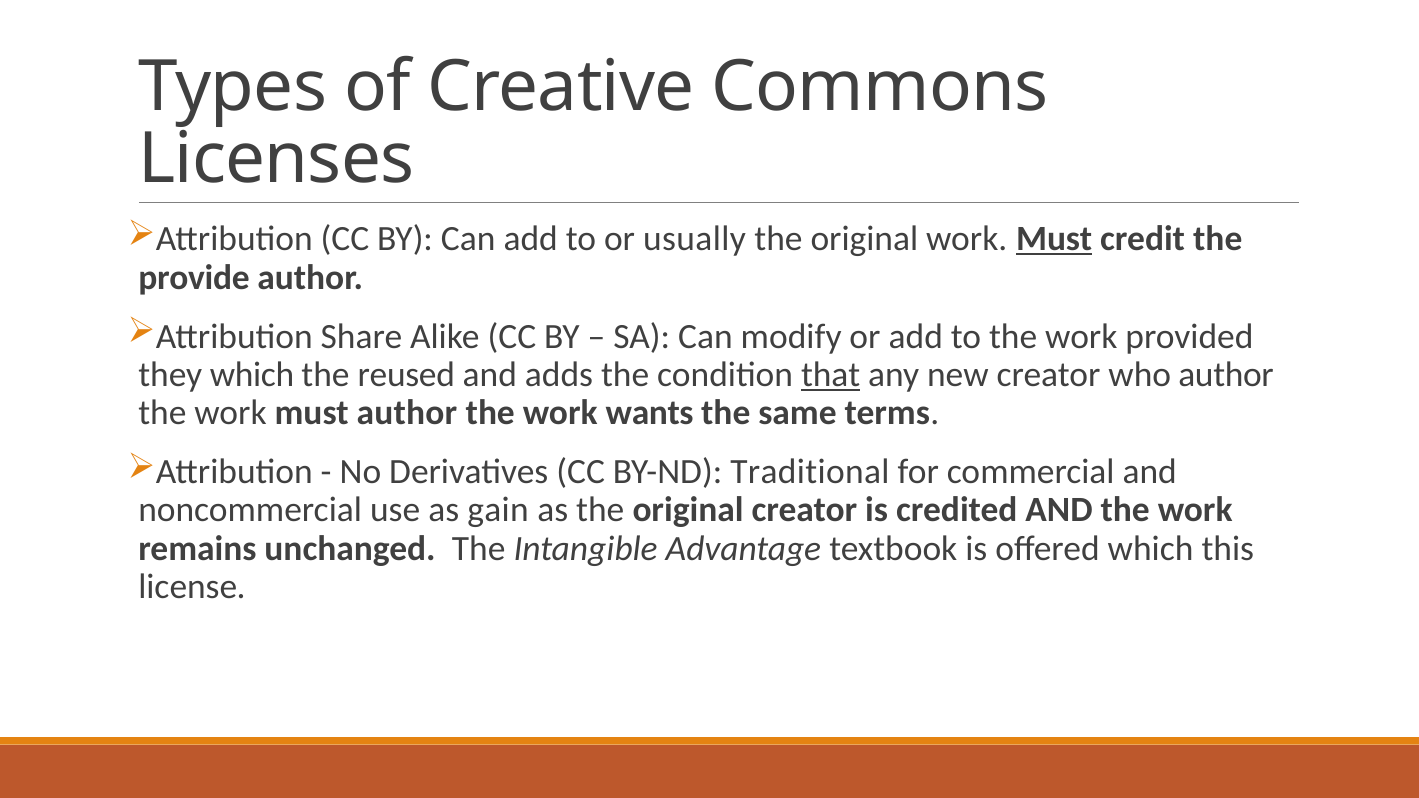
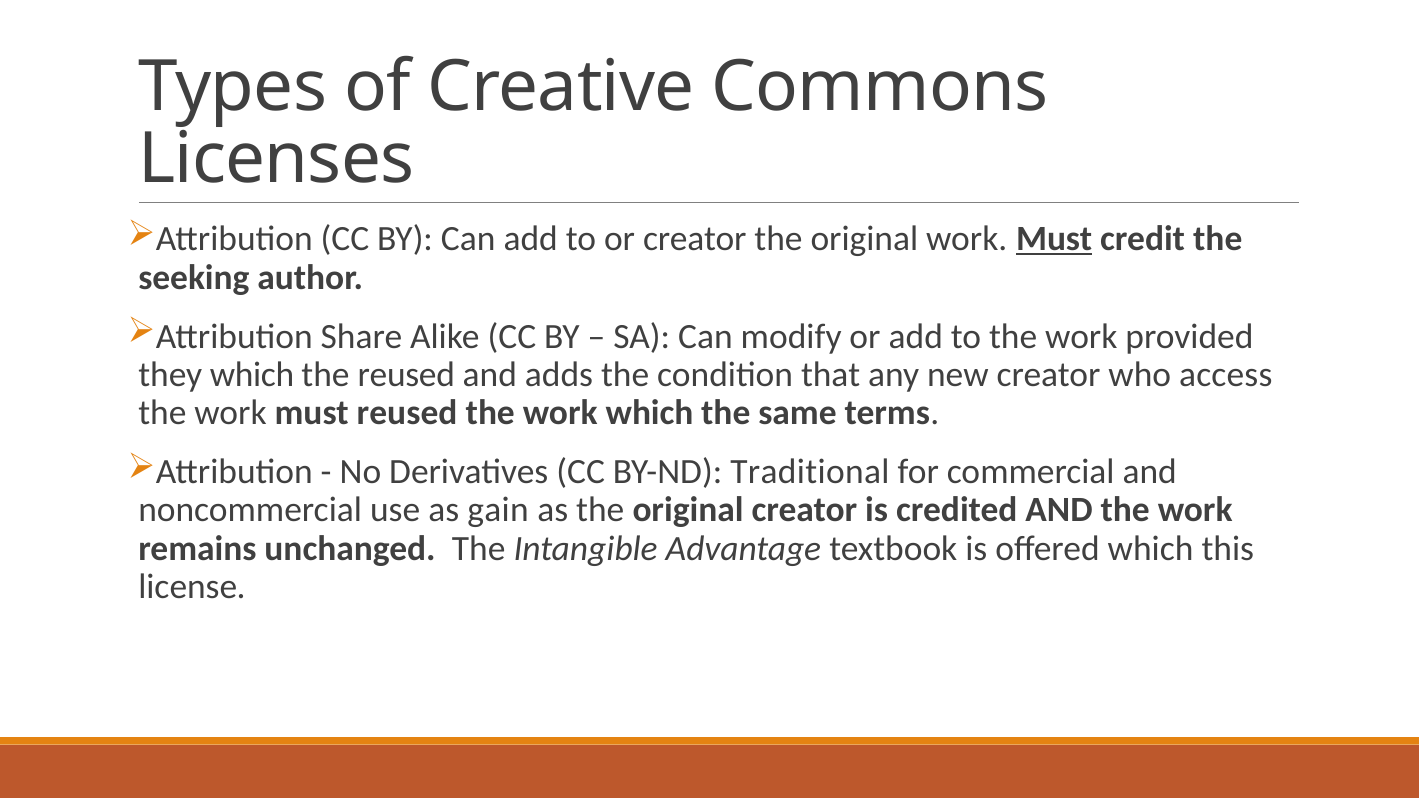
or usually: usually -> creator (695, 239)
provide: provide -> seeking (194, 277)
that underline: present -> none (831, 375)
who author: author -> access (1226, 375)
must author: author -> reused (407, 413)
work wants: wants -> which (650, 413)
